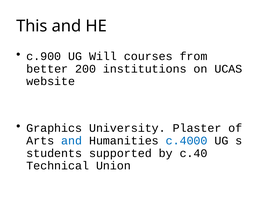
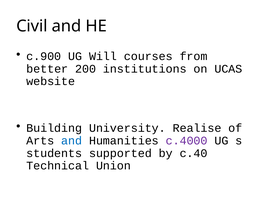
This: This -> Civil (32, 26)
Graphics: Graphics -> Building (54, 128)
Plaster: Plaster -> Realise (197, 128)
c.4000 colour: blue -> purple (187, 141)
